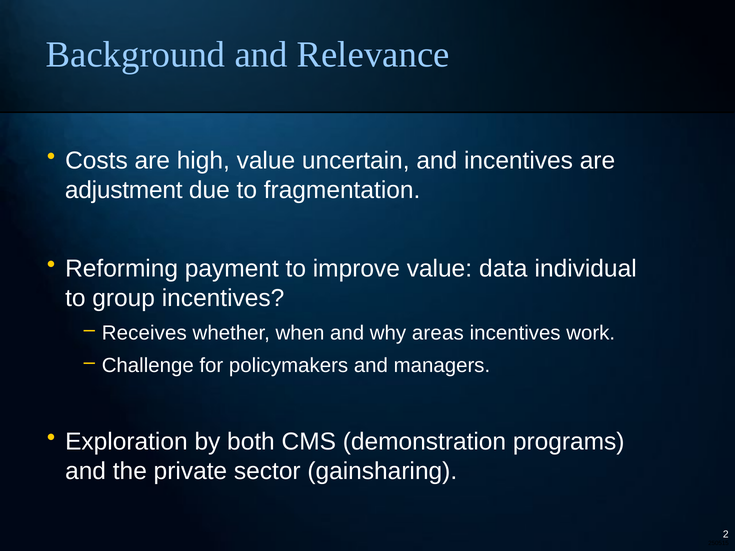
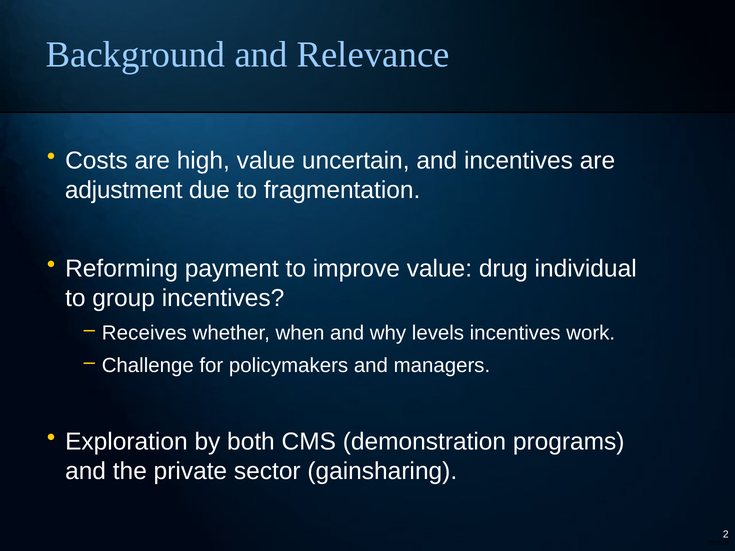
data: data -> drug (503, 269)
areas: areas -> levels (438, 333)
